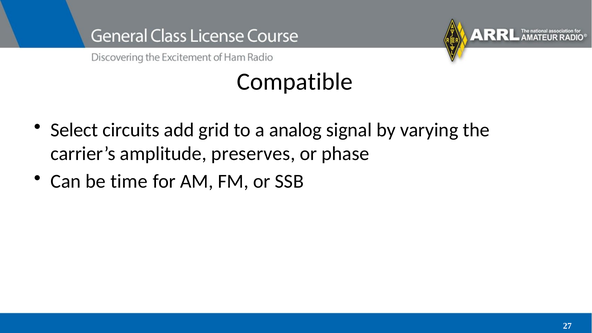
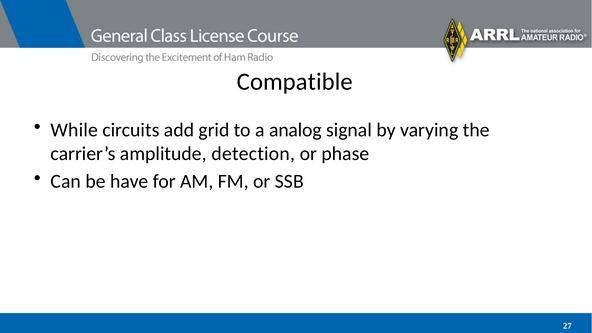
Select: Select -> While (74, 130)
preserves: preserves -> detection (253, 154)
time: time -> have (129, 181)
